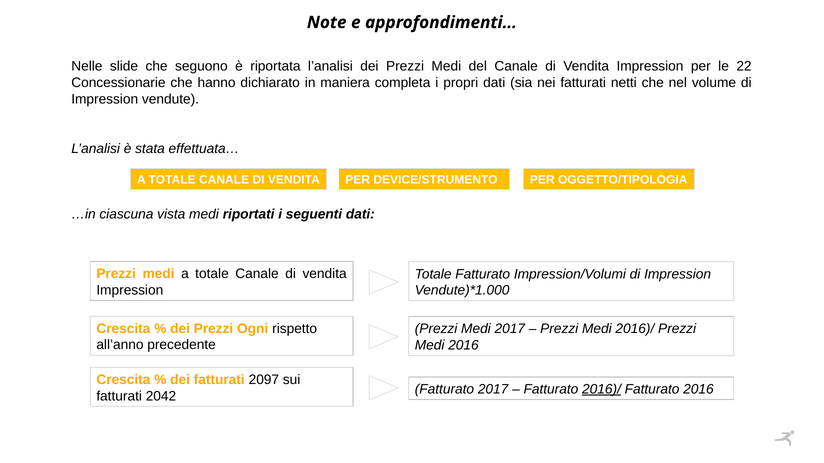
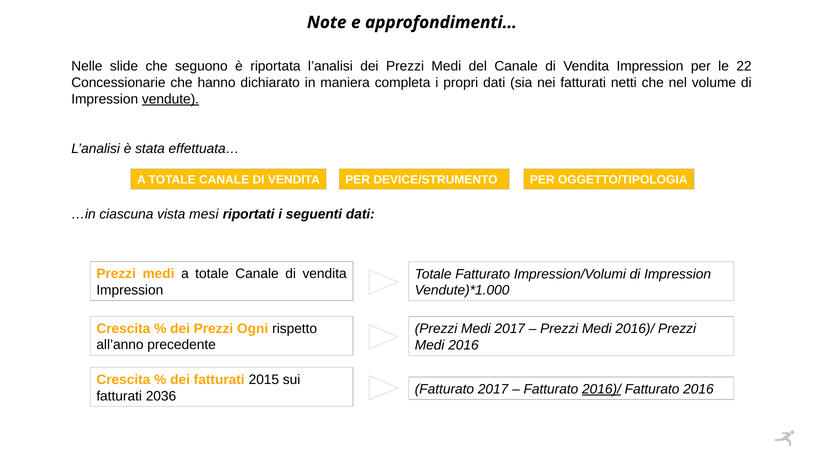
vendute underline: none -> present (171, 99)
vista medi: medi -> mesi (204, 215)
2097: 2097 -> 2015 (264, 380)
2042: 2042 -> 2036 (161, 396)
